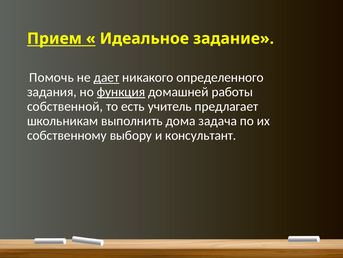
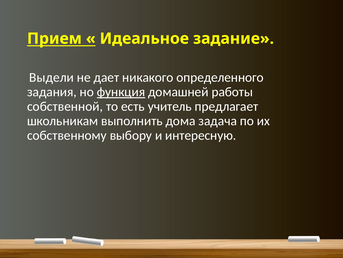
Помочь: Помочь -> Выдели (52, 77)
дает underline: present -> none (106, 77)
консультант: консультант -> интересную (201, 135)
